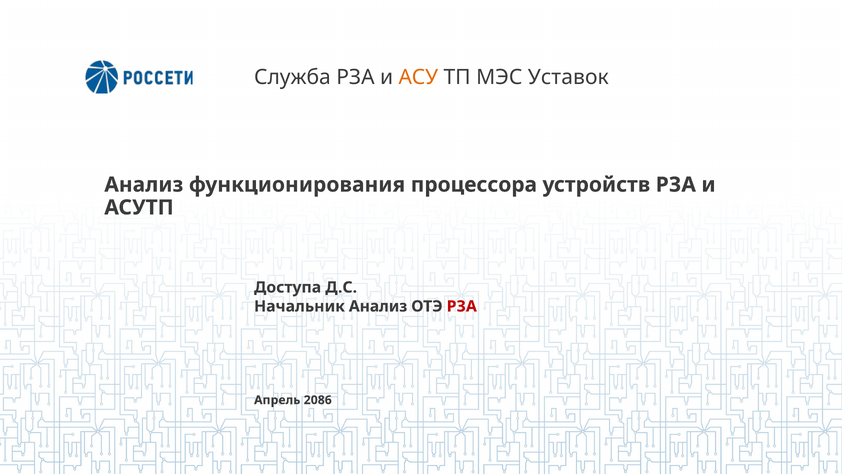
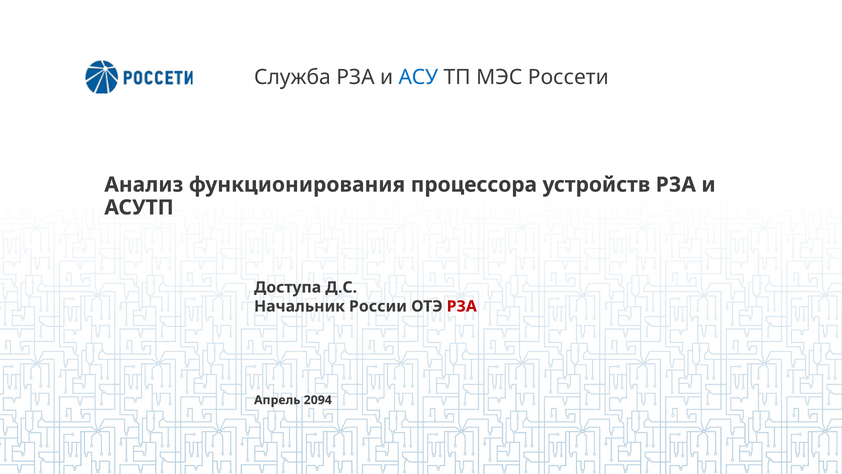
АСУ colour: orange -> blue (418, 77)
Уставок: Уставок -> Россети (568, 77)
Начальник Анализ: Анализ -> России (378, 306)
2086: 2086 -> 2094 (318, 400)
